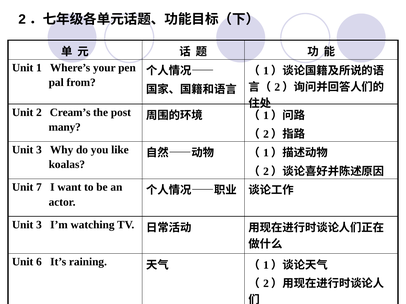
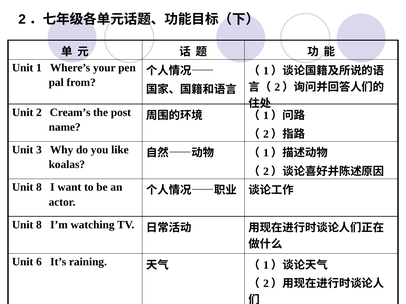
many: many -> name (65, 127)
7: 7 -> 8 (39, 188)
3: 3 -> 8 (39, 225)
